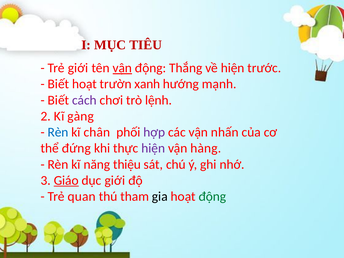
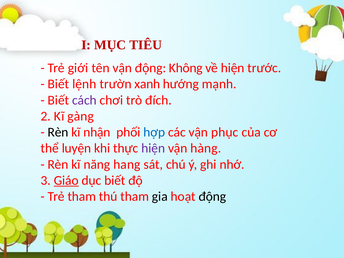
vận underline: present -> none (122, 68)
Thắng: Thắng -> Không (186, 68)
Biết hoạt: hoạt -> lệnh (84, 84)
lệnh: lệnh -> đích (158, 100)
Rèn colour: blue -> black (58, 132)
chân: chân -> nhận (97, 132)
hợp colour: purple -> blue (154, 132)
nhấn: nhấn -> phục (225, 132)
đứng: đứng -> luyện (76, 148)
thiệu: thiệu -> hang (127, 164)
dục giới: giới -> biết (115, 180)
Trẻ quan: quan -> tham (82, 196)
động colour: green -> black (212, 196)
